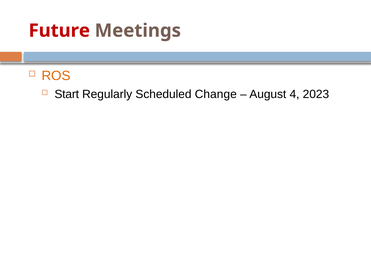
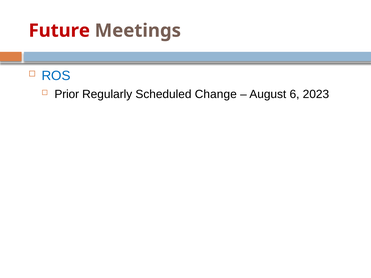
ROS colour: orange -> blue (56, 76)
Start: Start -> Prior (67, 94)
4: 4 -> 6 (295, 94)
